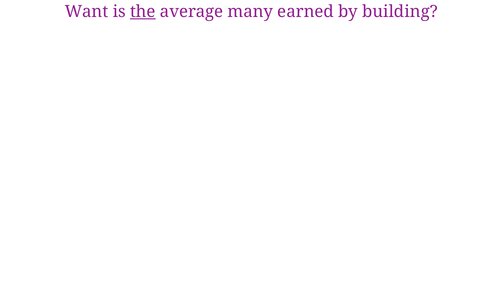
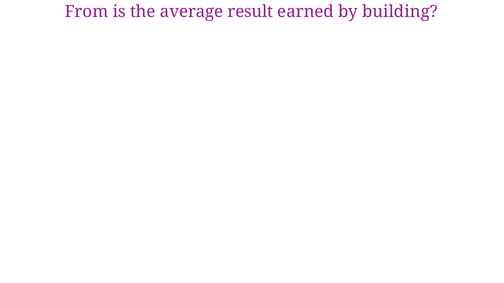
Want: Want -> From (86, 12)
the underline: present -> none (143, 12)
many: many -> result (250, 12)
